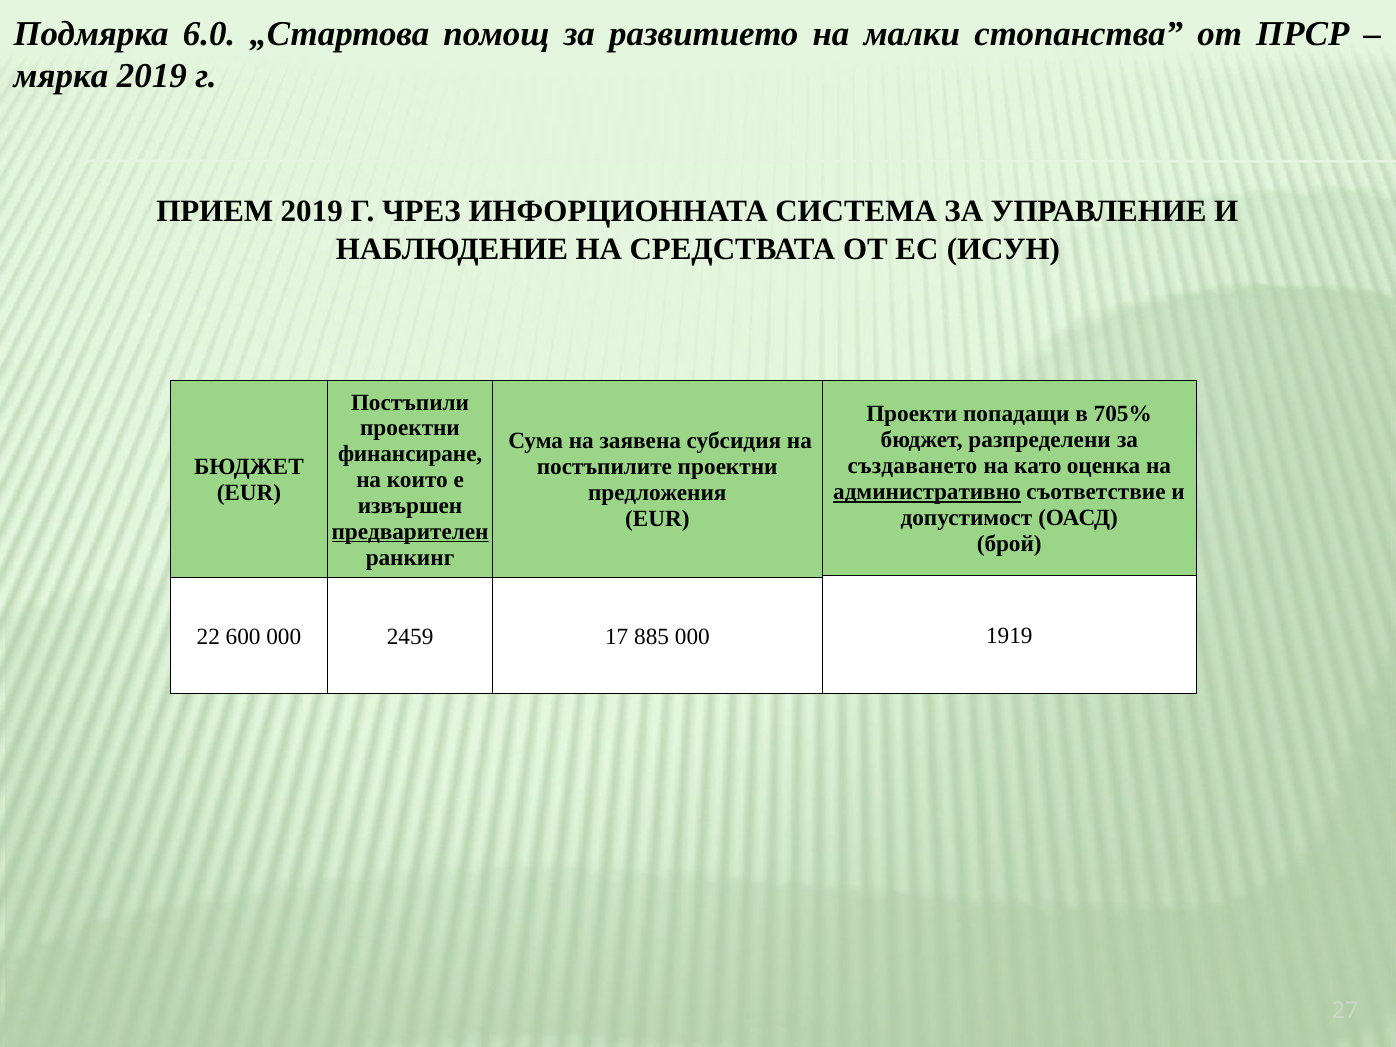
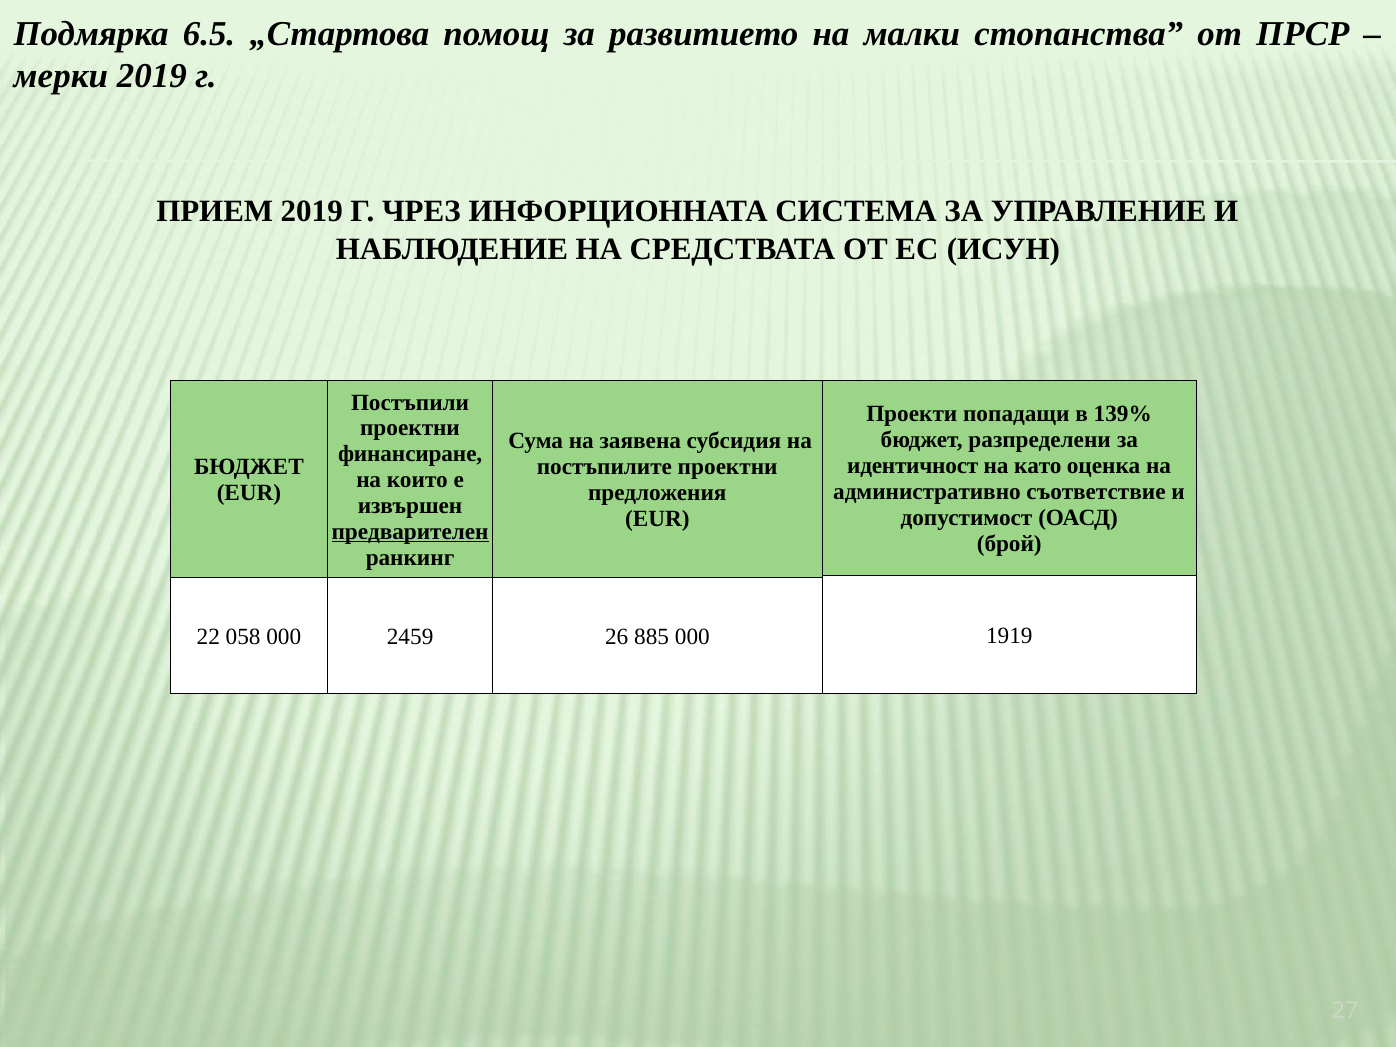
6.0: 6.0 -> 6.5 (209, 34)
мярка: мярка -> мерки (61, 76)
705%: 705% -> 139% (1123, 414)
създаването: създаването -> идентичност (913, 466)
административно underline: present -> none (927, 492)
600: 600 -> 058 (243, 636)
17: 17 -> 26 (617, 636)
